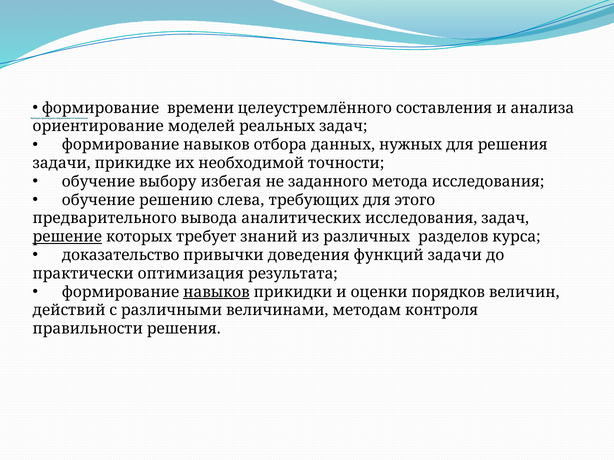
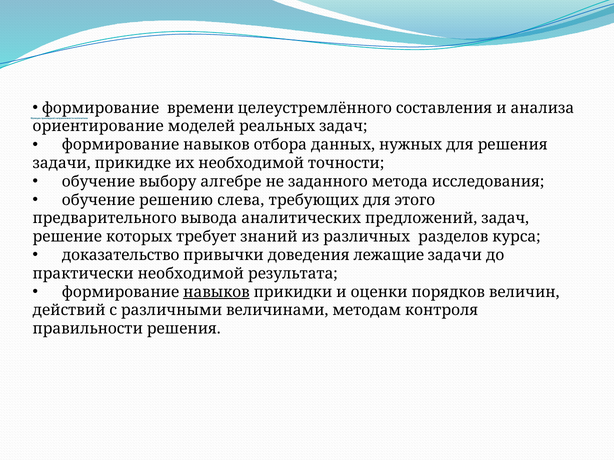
избегая: избегая -> алгебре (231, 182)
аналитических исследования: исследования -> предложений (421, 219)
решение underline: present -> none (67, 237)
функций: функций -> лежащие (389, 255)
практически оптимизация: оптимизация -> необходимой (191, 274)
